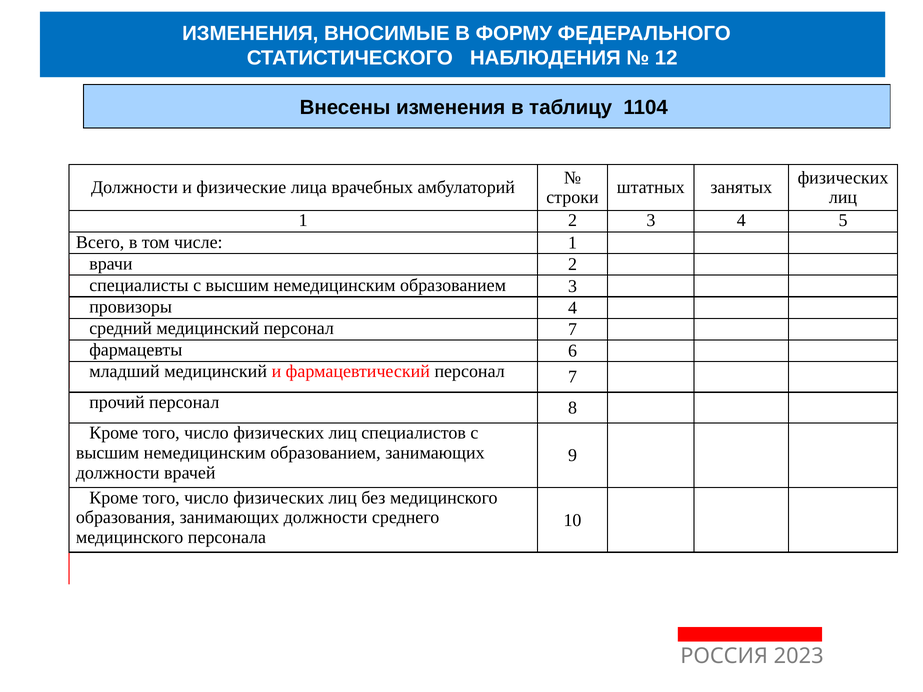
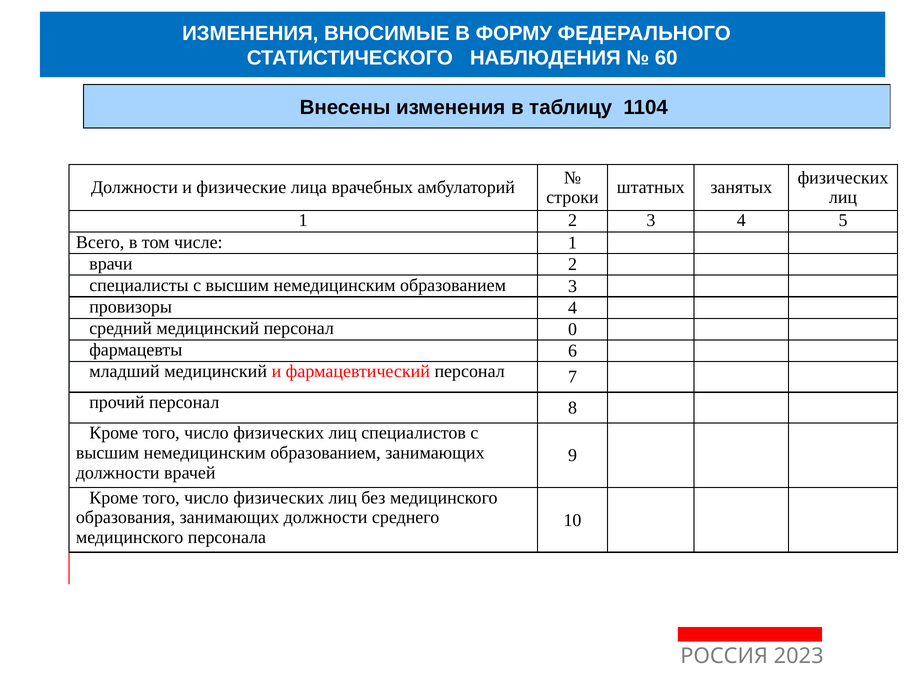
12: 12 -> 60 (666, 58)
медицинский персонал 7: 7 -> 0 (572, 329)
